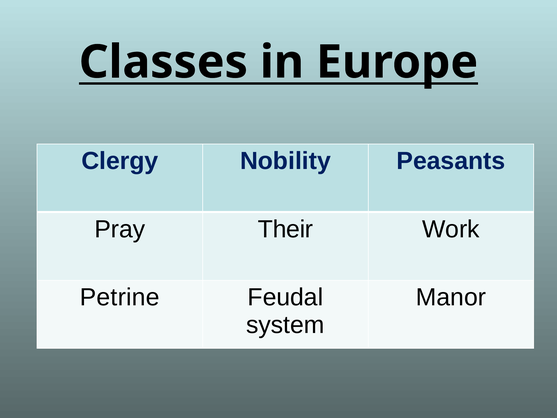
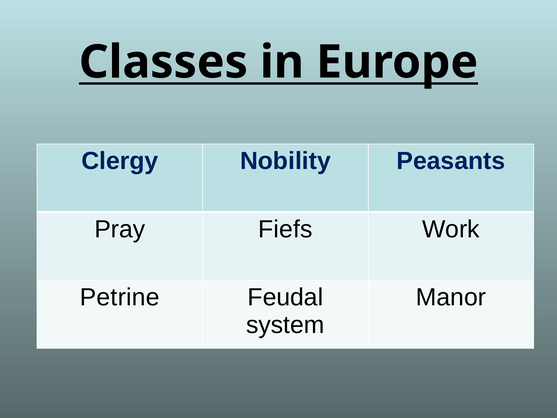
Their: Their -> Fiefs (285, 229)
